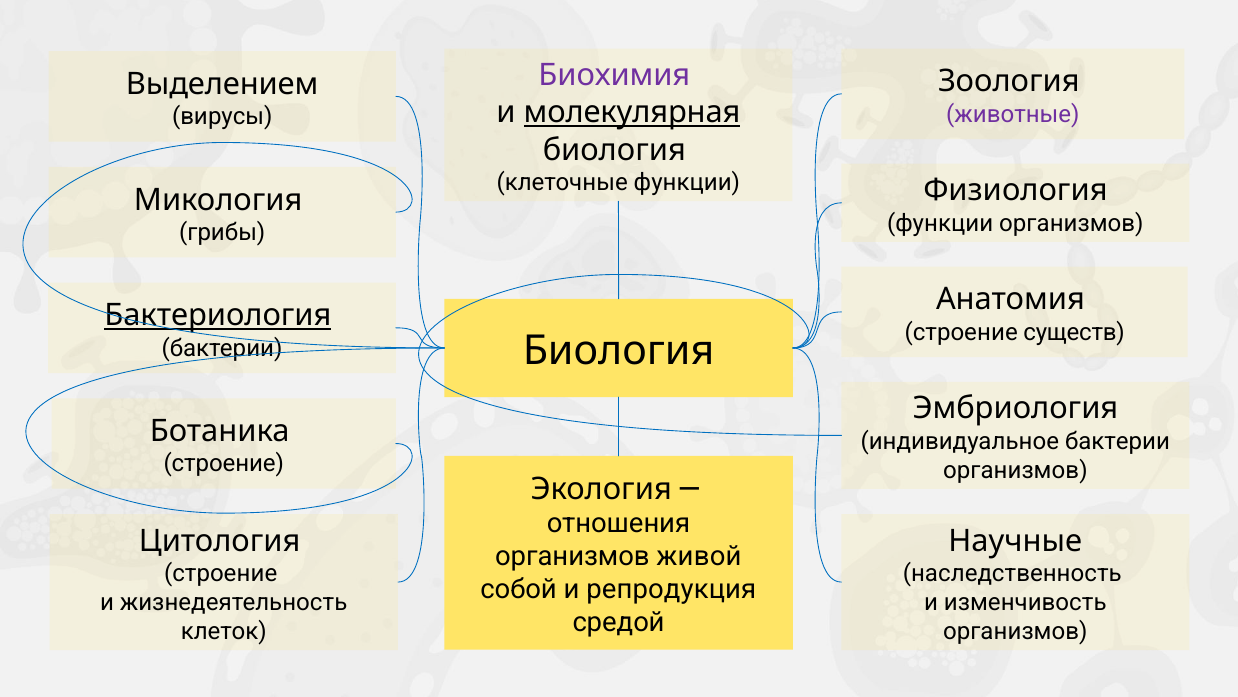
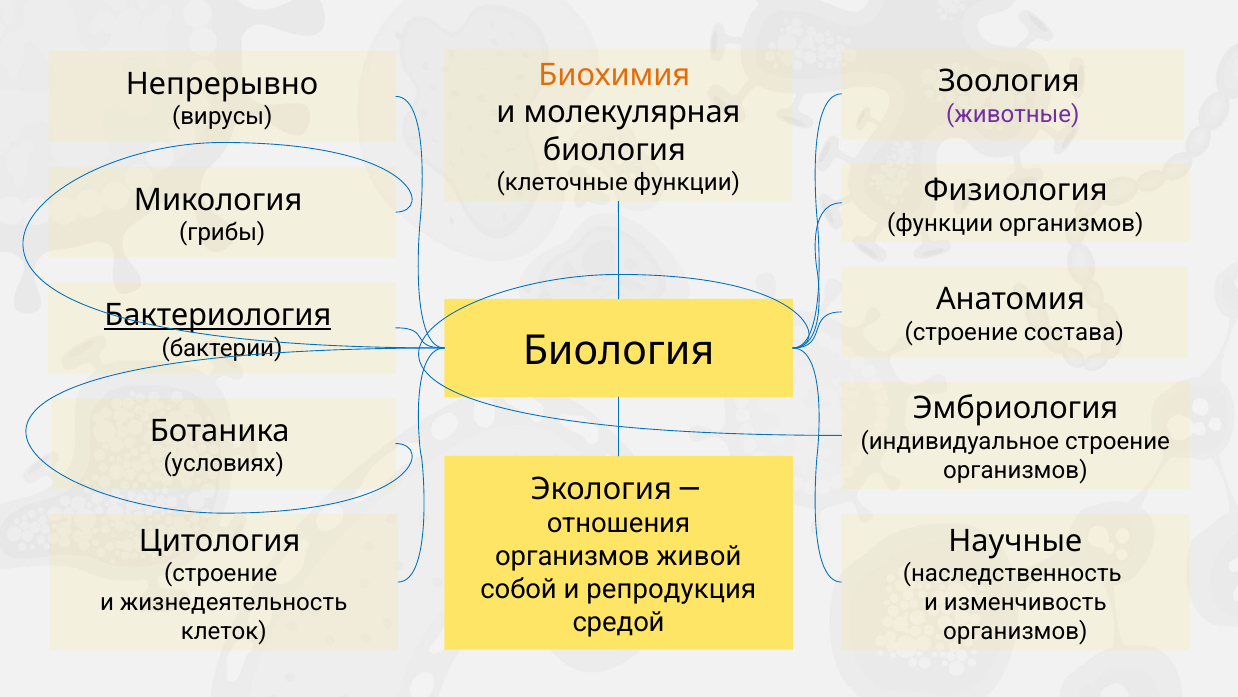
Биохимия colour: purple -> orange (614, 75)
Выделением: Выделением -> Непрерывно (222, 84)
молекулярная underline: present -> none (632, 113)
существ: существ -> состава (1074, 332)
индивидуальное бактерии: бактерии -> строение (1118, 441)
строение: строение -> условиях (224, 463)
